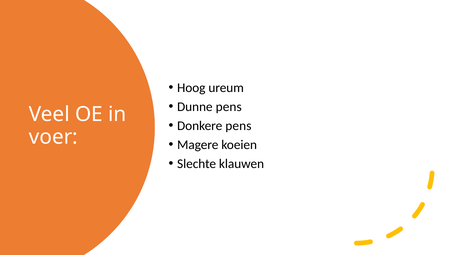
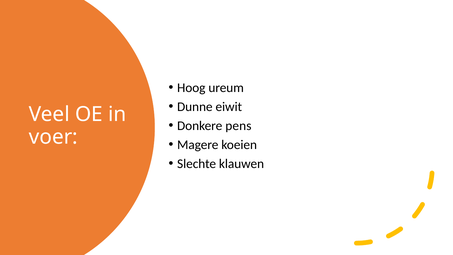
Dunne pens: pens -> eiwit (229, 107)
